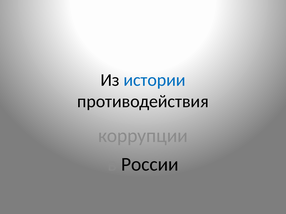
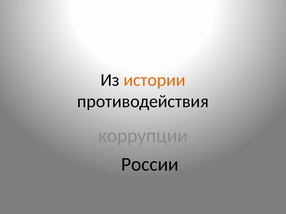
истории colour: blue -> orange (154, 80)
